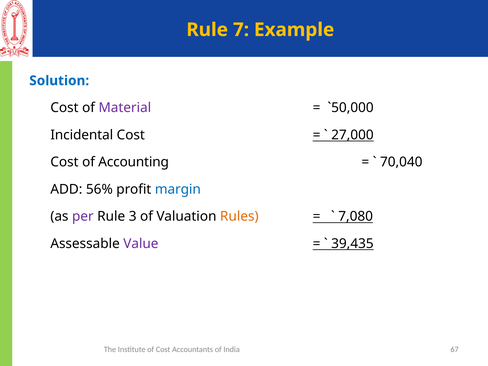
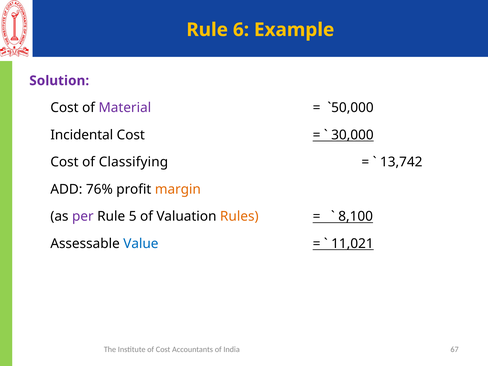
7: 7 -> 6 (241, 30)
Solution colour: blue -> purple (59, 81)
27,000: 27,000 -> 30,000 (352, 135)
Accounting: Accounting -> Classifying (133, 162)
70,040: 70,040 -> 13,742 (401, 162)
56%: 56% -> 76% (99, 189)
margin colour: blue -> orange (178, 189)
3: 3 -> 5 (133, 216)
7,080: 7,080 -> 8,100 (356, 216)
Value colour: purple -> blue (141, 244)
39,435: 39,435 -> 11,021 (352, 244)
